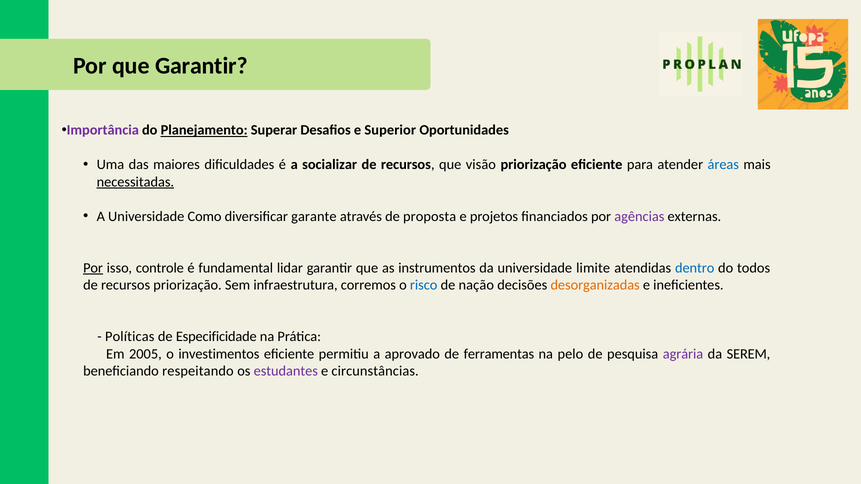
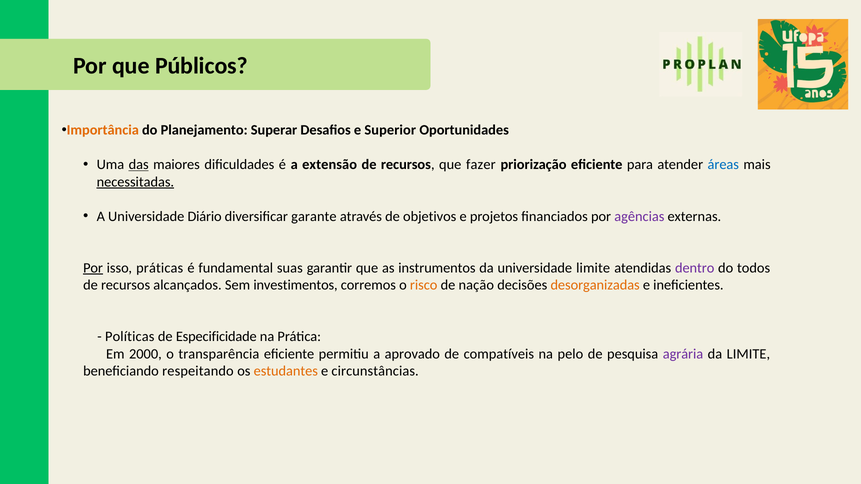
que Garantir: Garantir -> Públicos (201, 66)
Importância colour: purple -> orange (103, 130)
Planejamento underline: present -> none (204, 130)
das underline: none -> present (139, 165)
socializar: socializar -> extensão (330, 165)
visão: visão -> fazer (481, 165)
Como: Como -> Diário (205, 216)
proposta: proposta -> objetivos (430, 216)
controle: controle -> práticas (160, 268)
lidar: lidar -> suas (290, 268)
dentro colour: blue -> purple (695, 268)
recursos priorização: priorização -> alcançados (188, 285)
infraestrutura: infraestrutura -> investimentos (296, 285)
risco colour: blue -> orange (424, 285)
2005: 2005 -> 2000 (145, 354)
investimentos: investimentos -> transparência (219, 354)
ferramentas: ferramentas -> compatíveis (499, 354)
da SEREM: SEREM -> LIMITE (748, 354)
estudantes colour: purple -> orange (286, 371)
